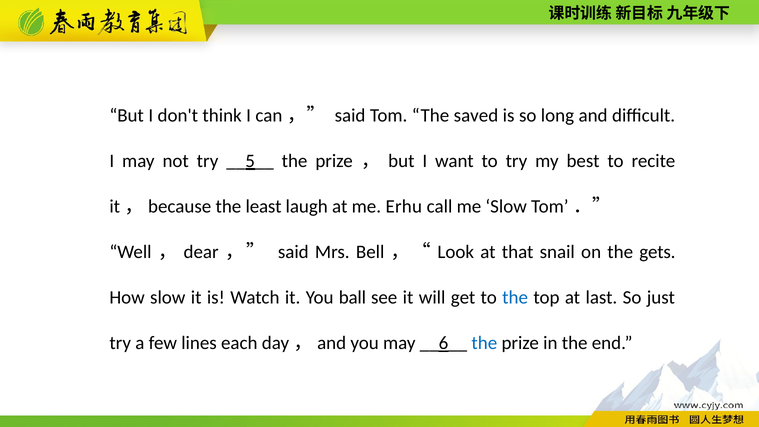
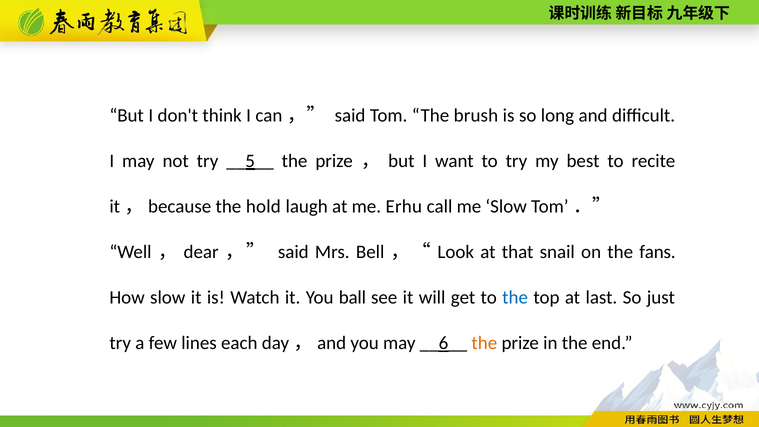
saved: saved -> brush (476, 115)
least: least -> hold (263, 206)
gets: gets -> fans (657, 252)
the colour: blue -> orange (484, 343)
